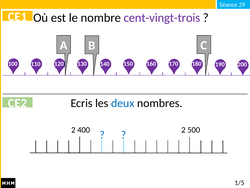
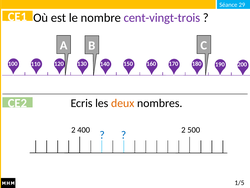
deux colour: blue -> orange (123, 103)
